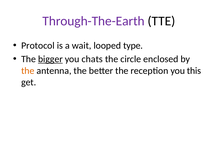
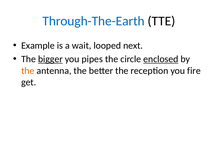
Through-The-Earth colour: purple -> blue (94, 21)
Protocol: Protocol -> Example (38, 46)
type: type -> next (133, 46)
chats: chats -> pipes (92, 59)
enclosed underline: none -> present (161, 59)
this: this -> fire (194, 71)
